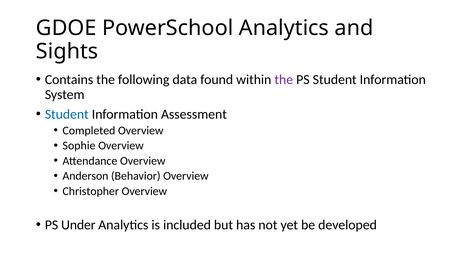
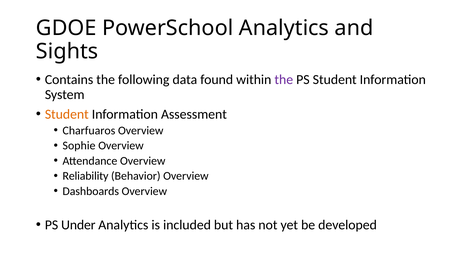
Student colour: blue -> orange (67, 114)
Completed: Completed -> Charfuaros (89, 131)
Anderson: Anderson -> Reliability (86, 176)
Christopher: Christopher -> Dashboards (91, 191)
